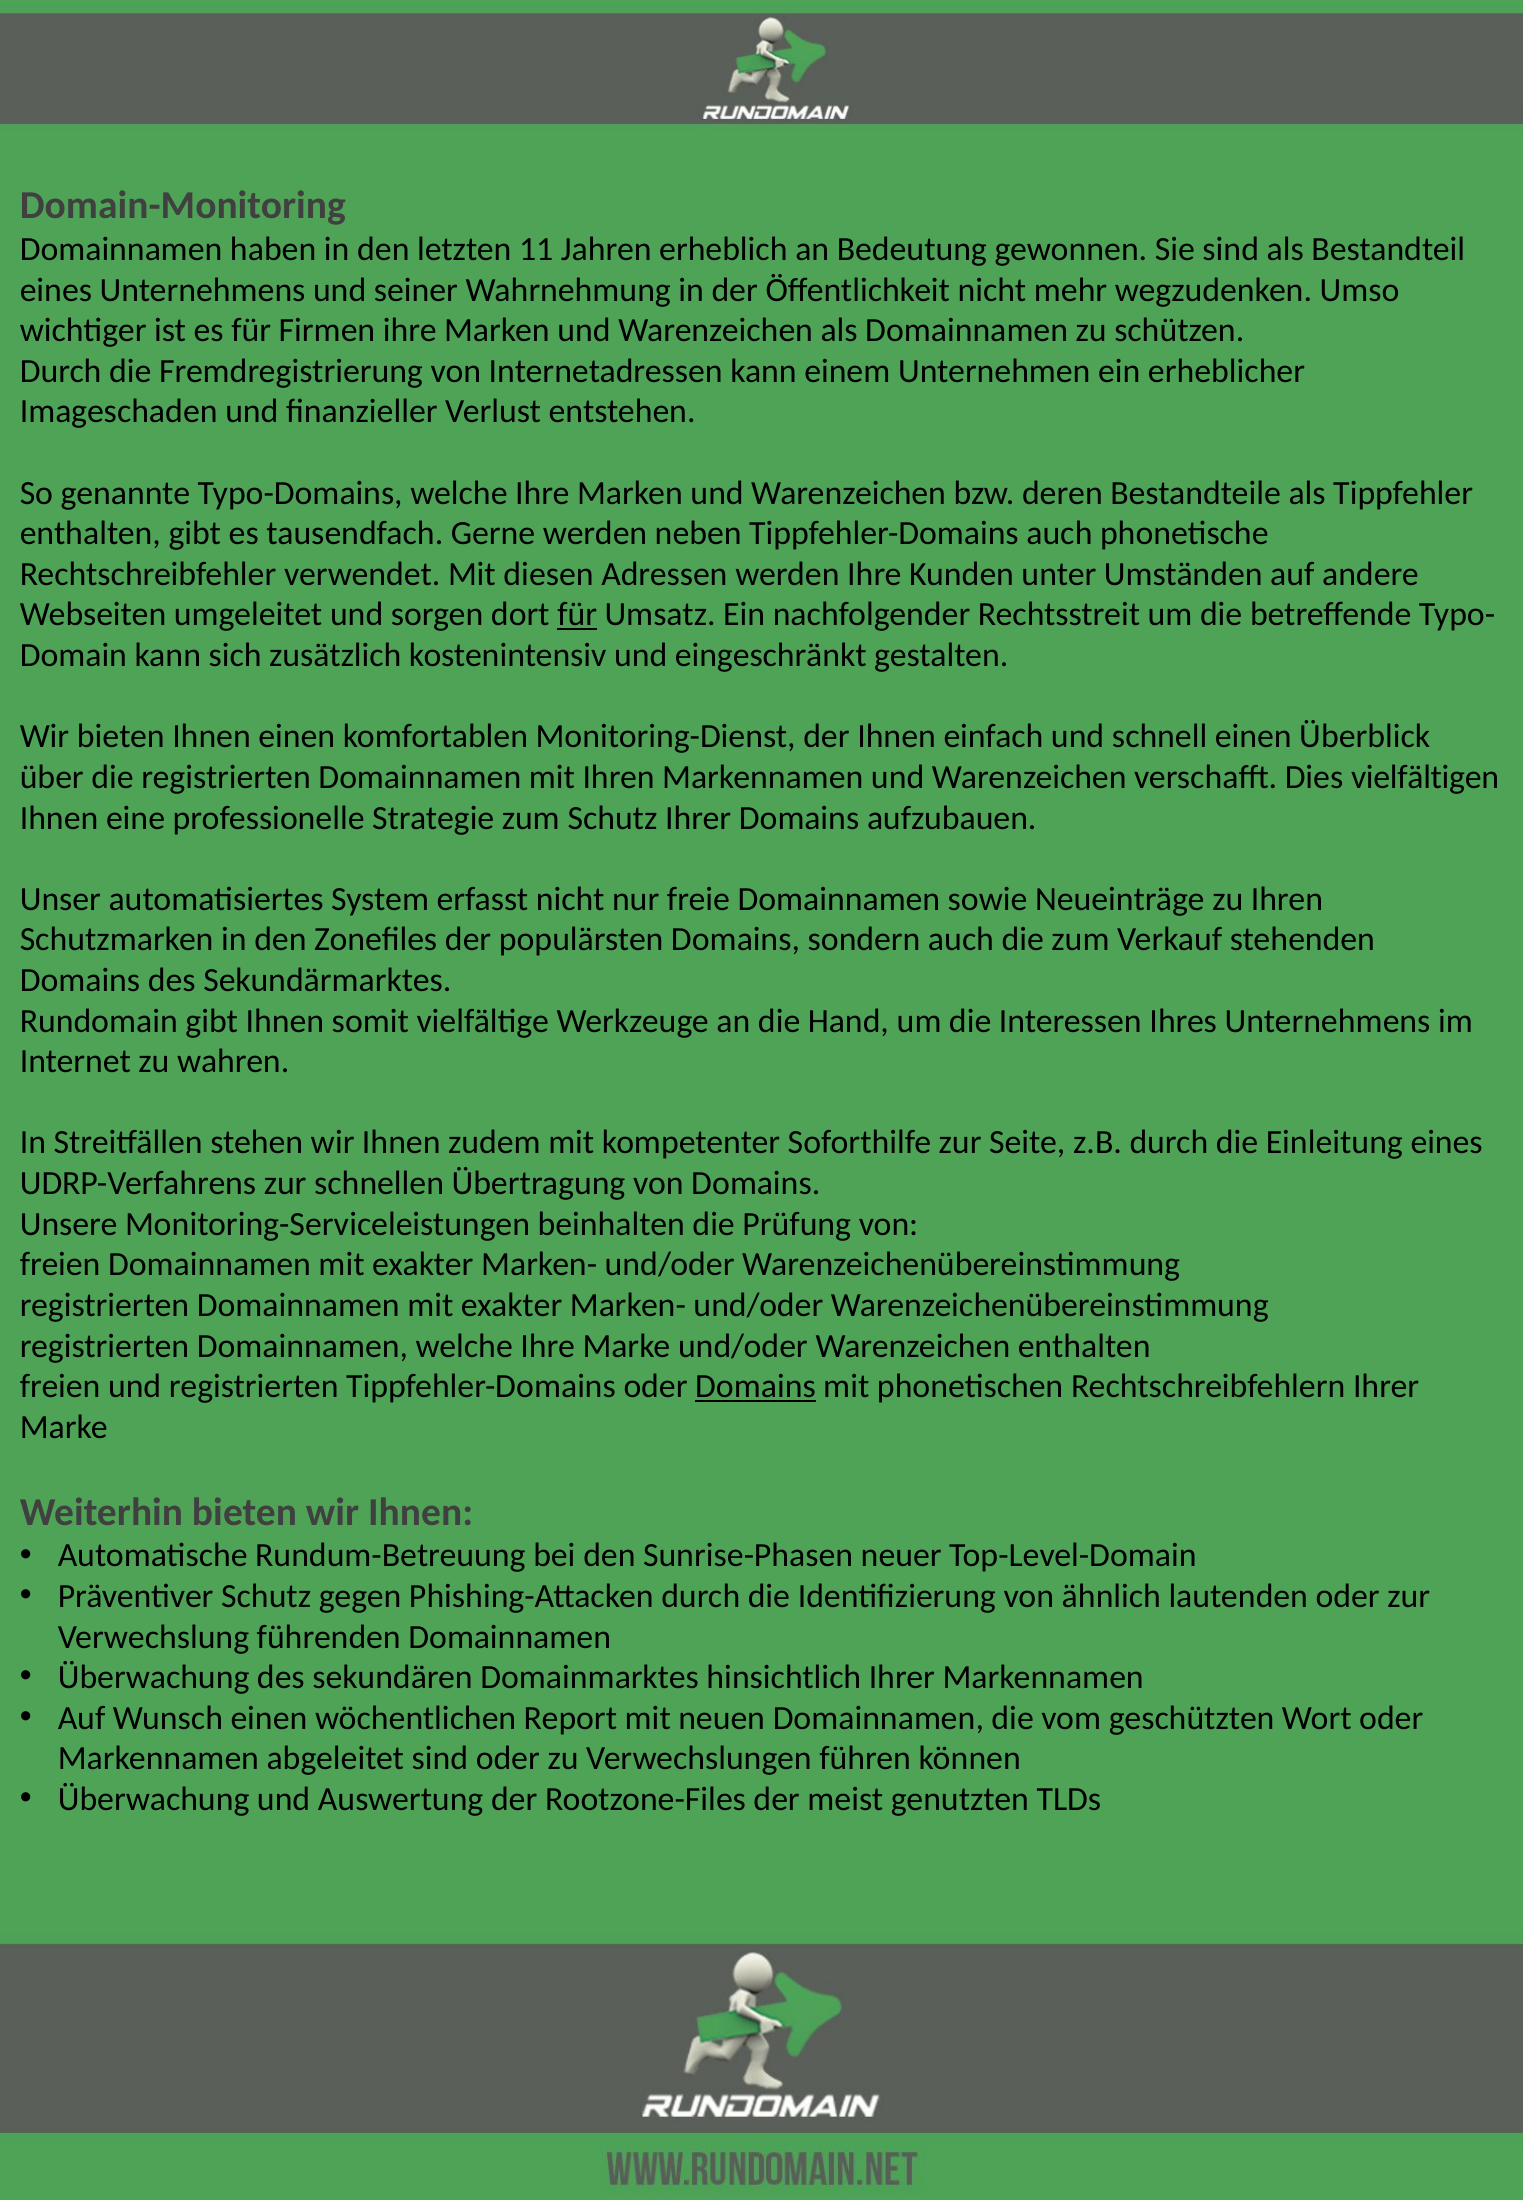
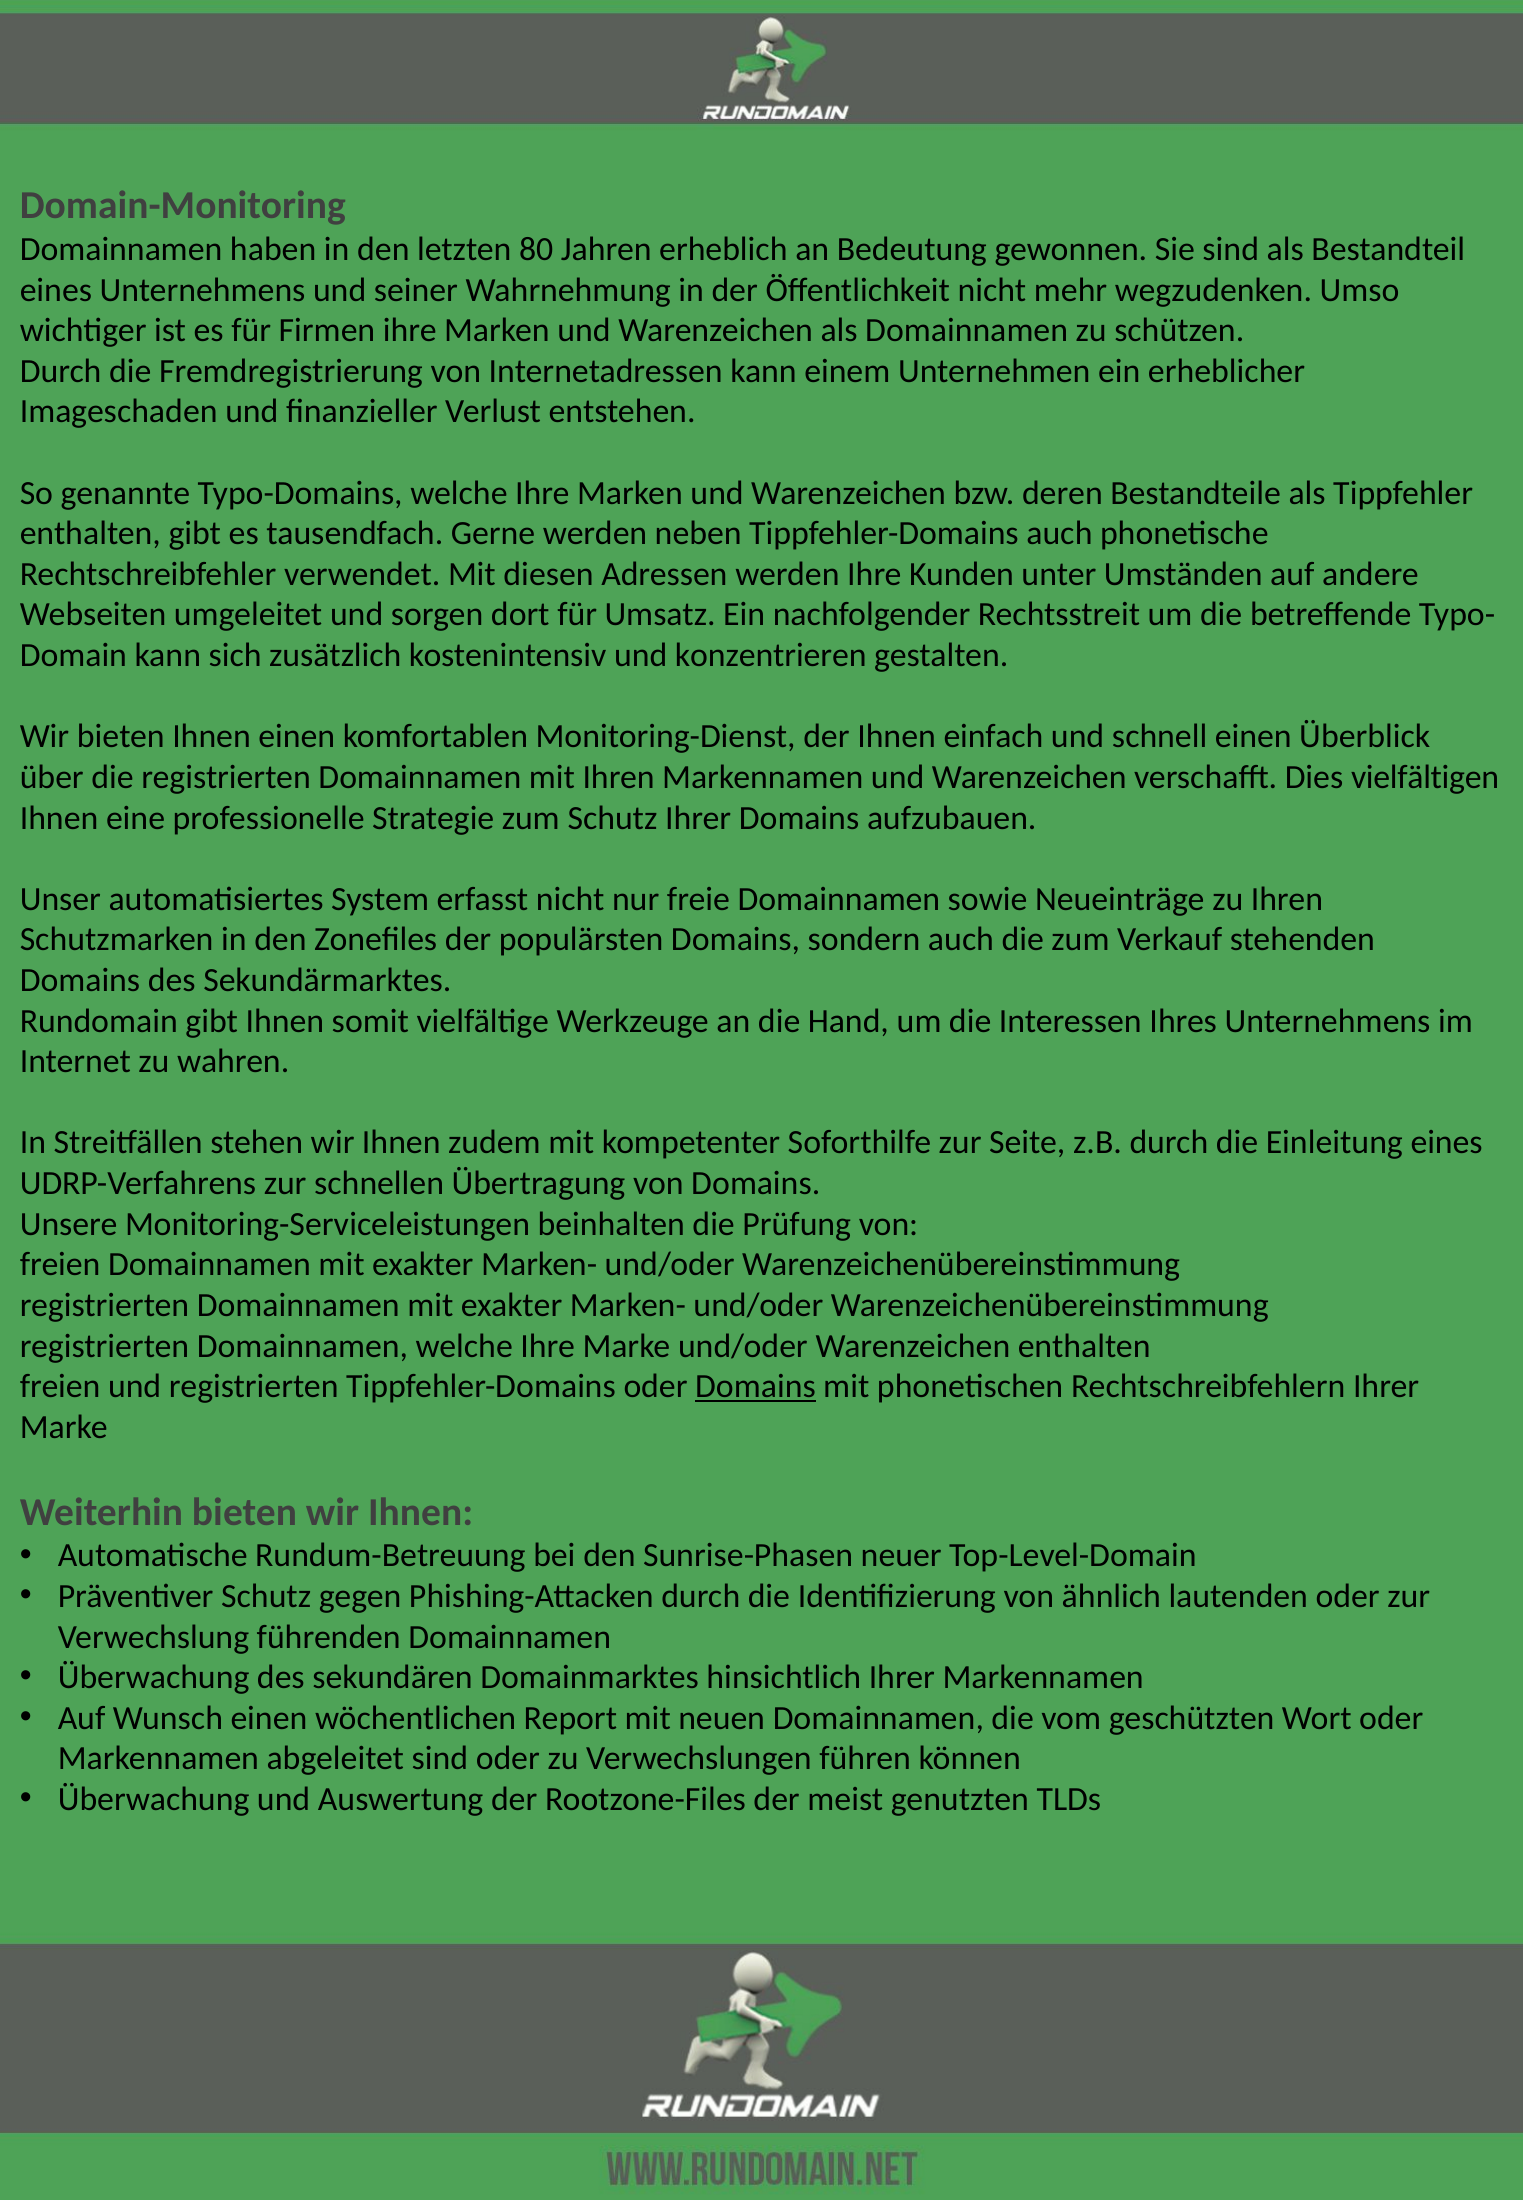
11: 11 -> 80 (536, 249)
für underline: present -> none (577, 615)
eingeschränkt: eingeschränkt -> konzentrieren (771, 655)
